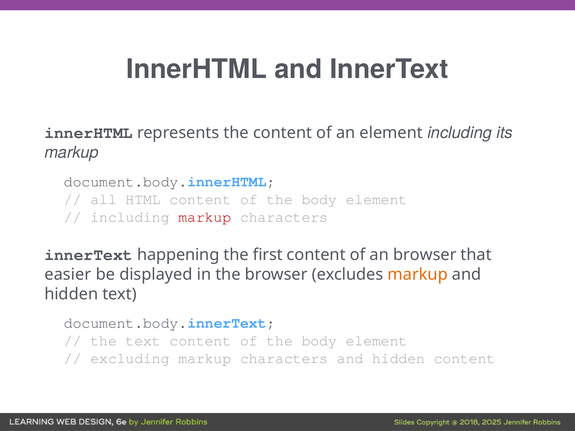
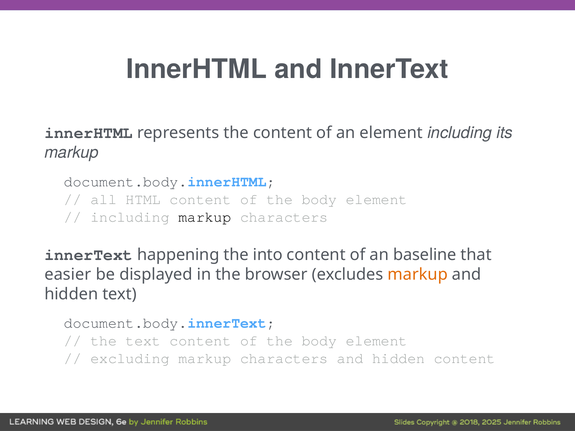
markup colour: red -> black (205, 217)
first: first -> into (268, 255)
an browser: browser -> baseline (425, 255)
